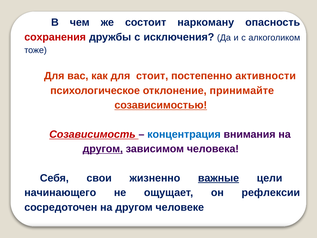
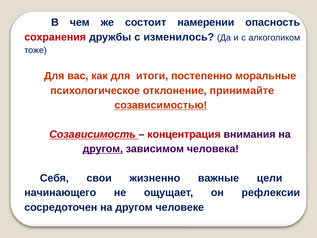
наркоману: наркоману -> намерении (206, 22)
исключения: исключения -> изменилось (179, 37)
стоит: стоит -> итоги (152, 76)
активности: активности -> моральные (266, 76)
концентрация colour: blue -> red (184, 134)
важные underline: present -> none (219, 178)
